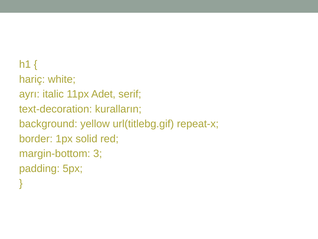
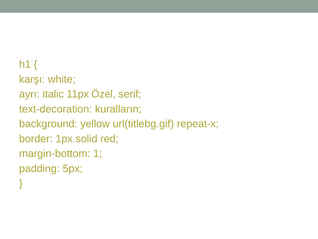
hariç: hariç -> karşı (32, 79)
Adet: Adet -> Özel (103, 94)
3: 3 -> 1 (98, 153)
